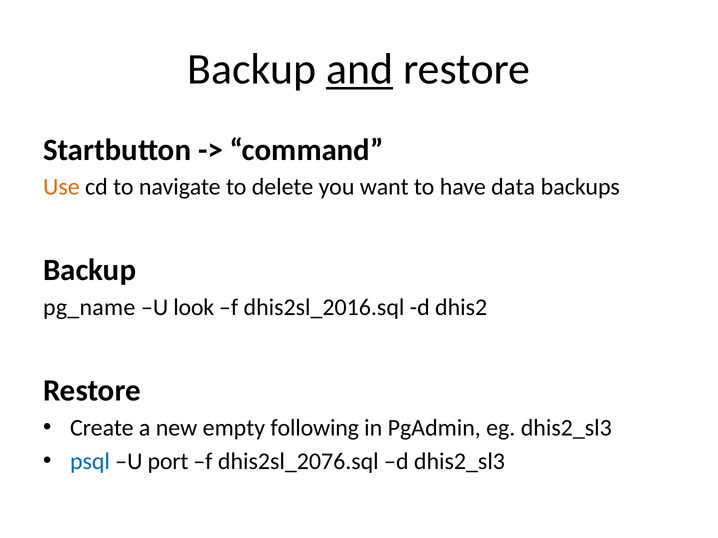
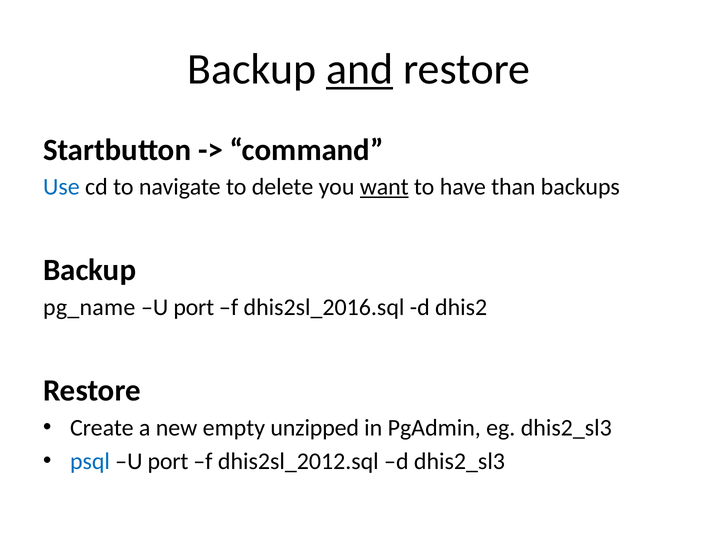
Use colour: orange -> blue (61, 187)
want underline: none -> present (384, 187)
data: data -> than (513, 187)
look: look -> port (194, 308)
following: following -> unzipped (315, 428)
dhis2sl_2076.sql: dhis2sl_2076.sql -> dhis2sl_2012.sql (298, 462)
